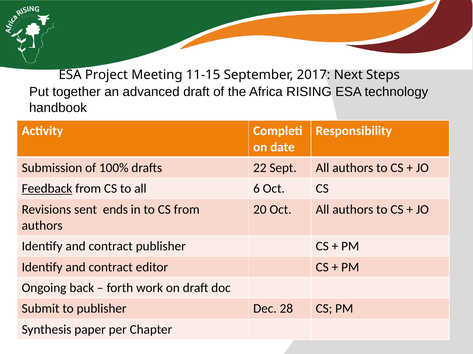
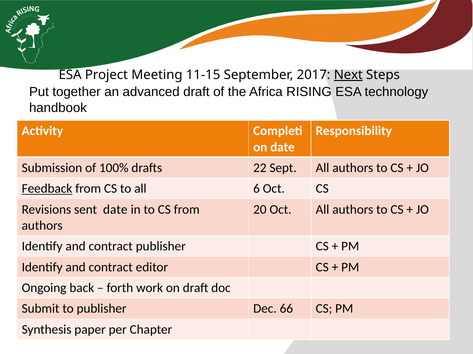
Next underline: none -> present (348, 75)
sent ends: ends -> date (115, 210)
28: 28 -> 66 (286, 309)
